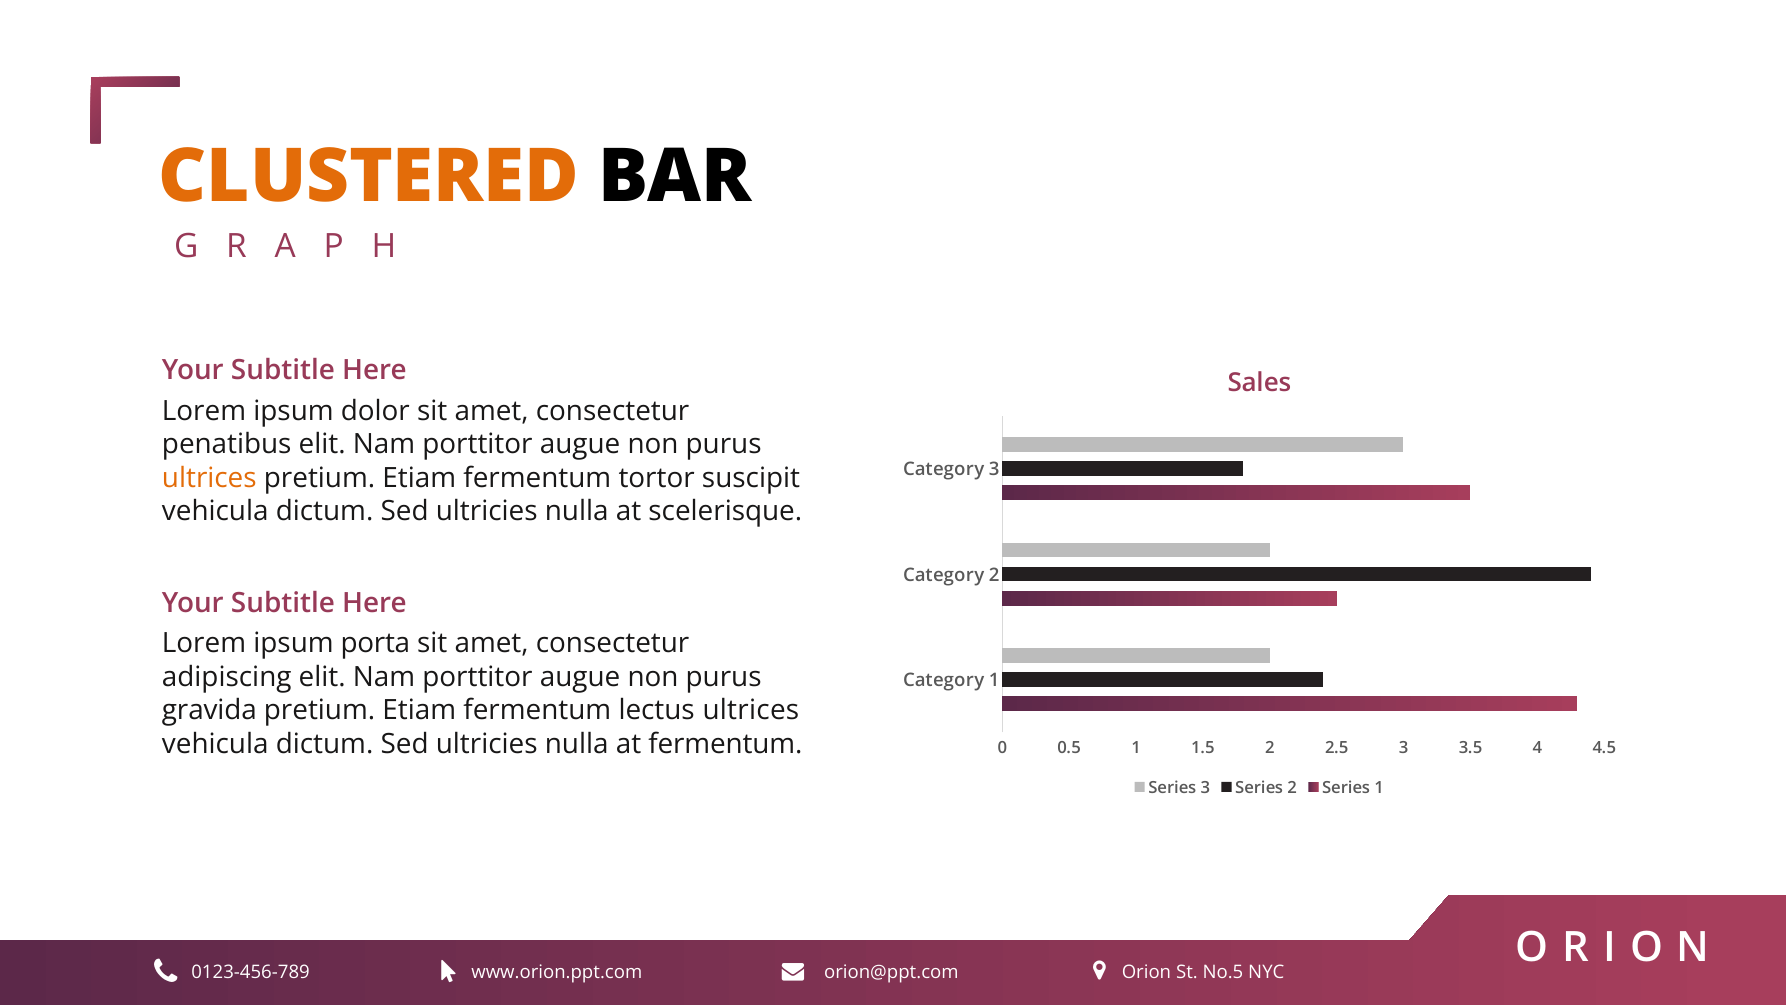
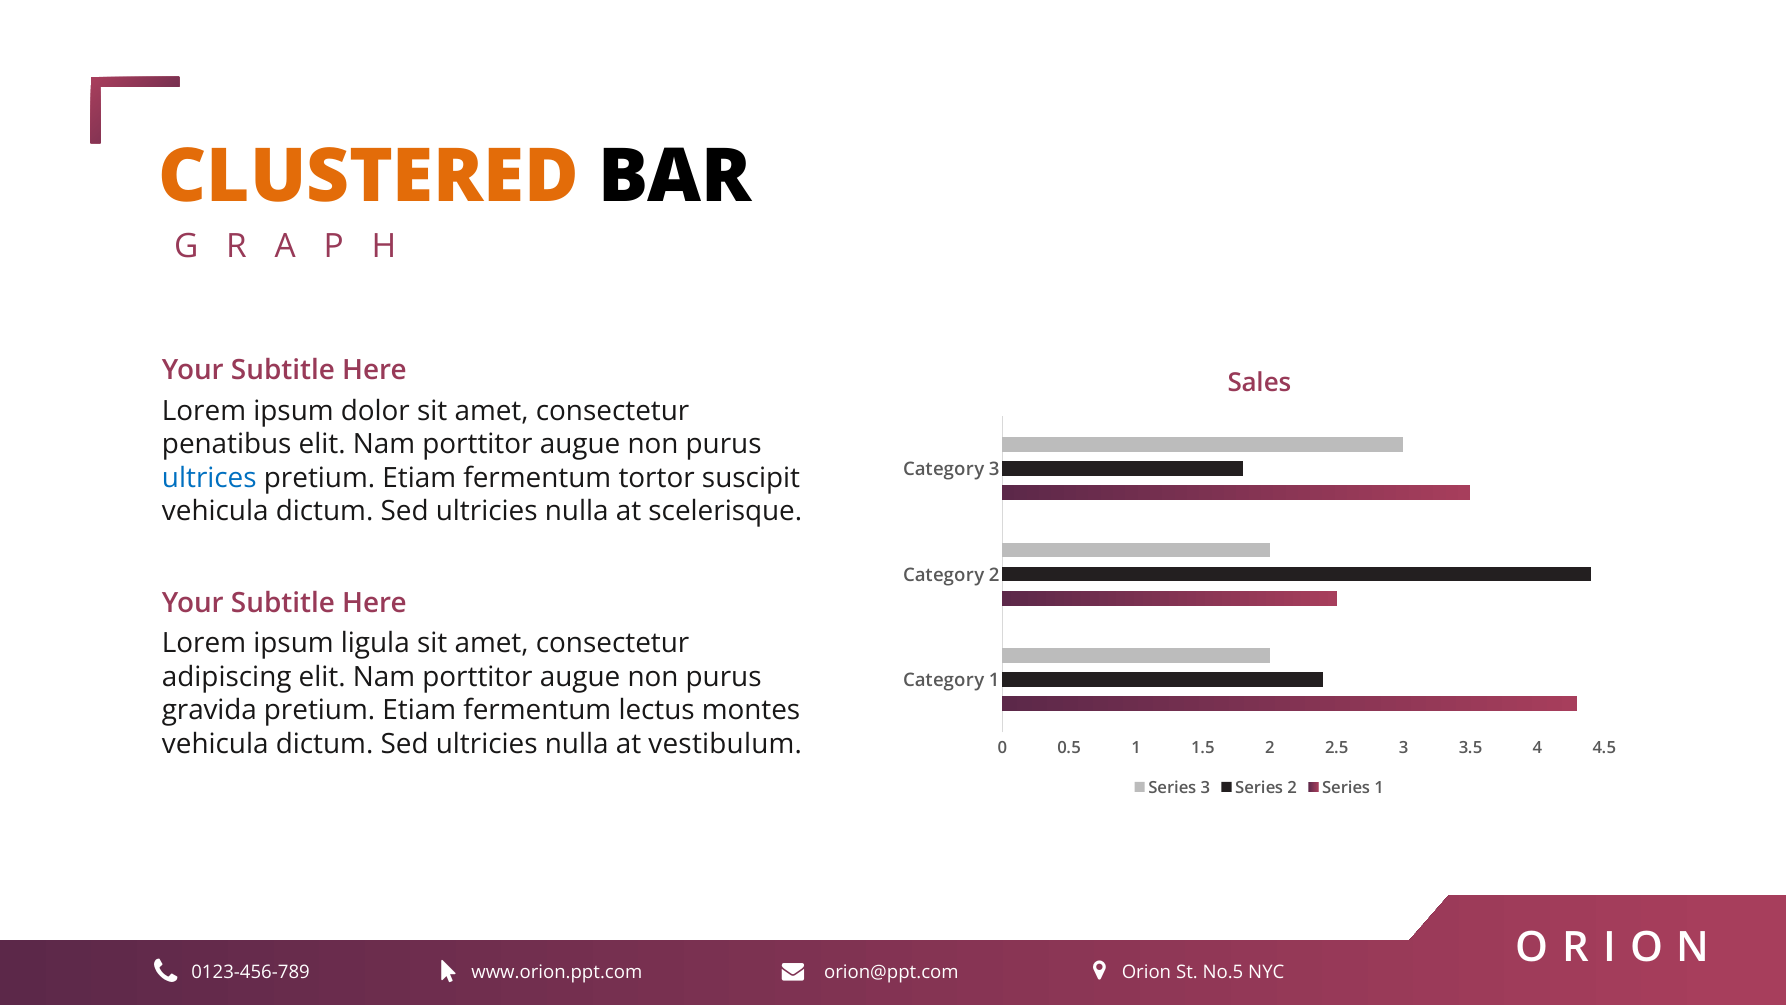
ultrices colour: orange -> blue (209, 478)
porta: porta -> ligula (375, 643)
lectus ultrices: ultrices -> montes (751, 710)
at fermentum: fermentum -> vestibulum (725, 744)
